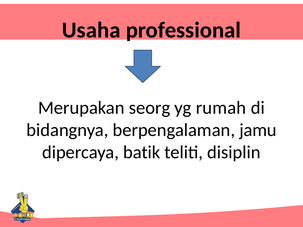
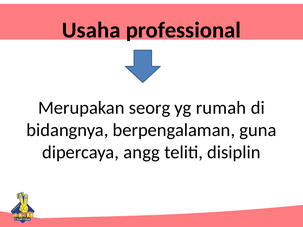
jamu: jamu -> guna (258, 130)
batik: batik -> angg (142, 152)
